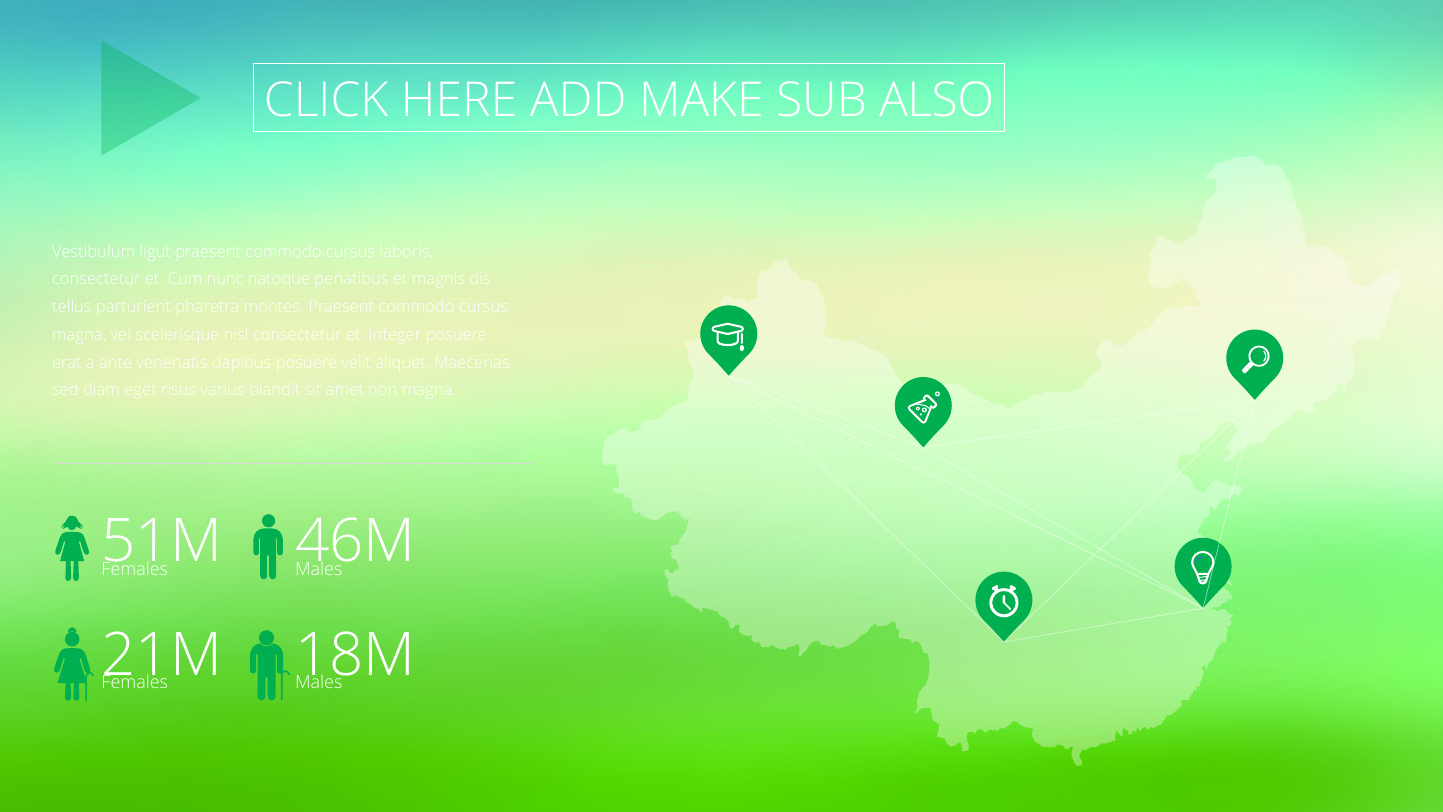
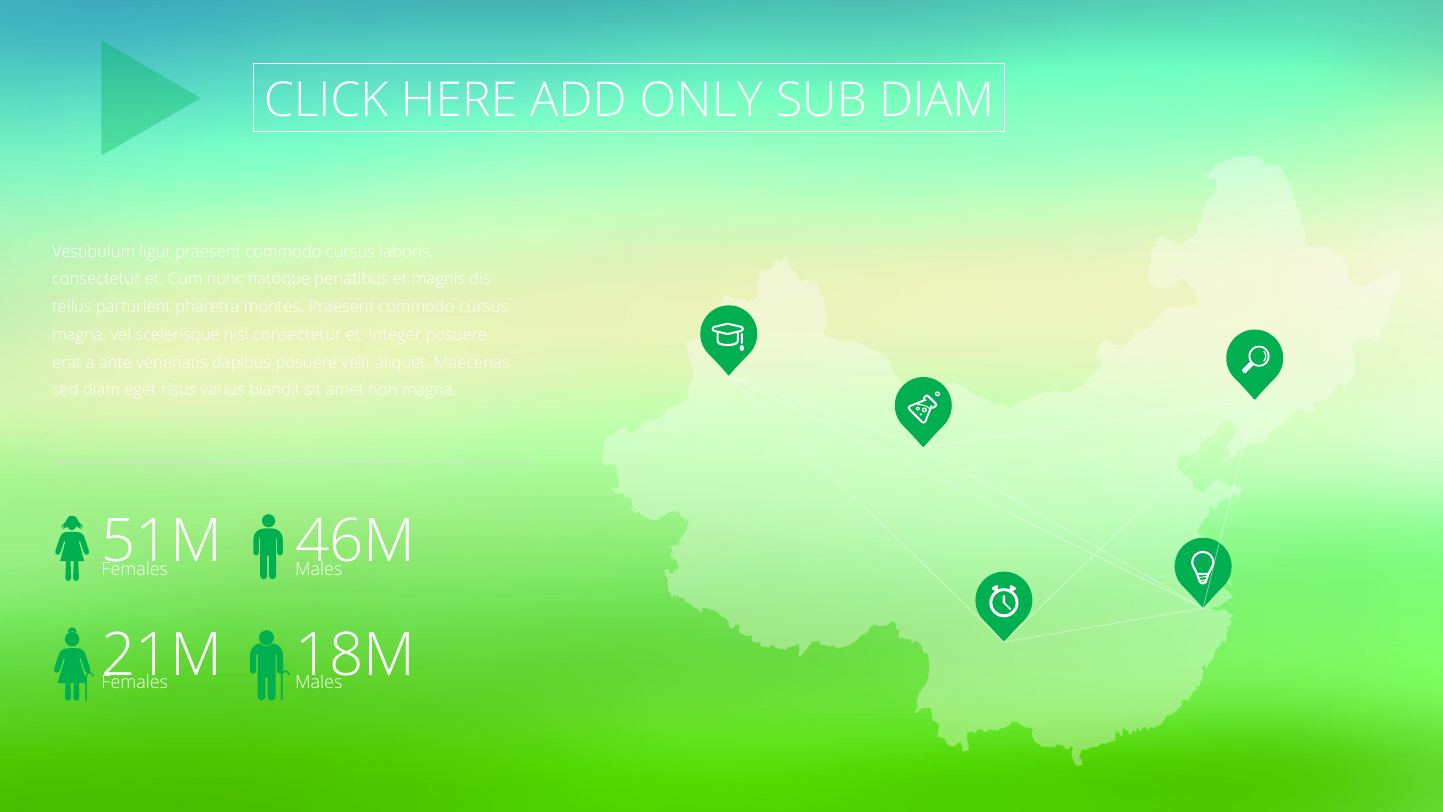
MAKE: MAKE -> ONLY (701, 101)
SUB ALSO: ALSO -> DIAM (937, 101)
